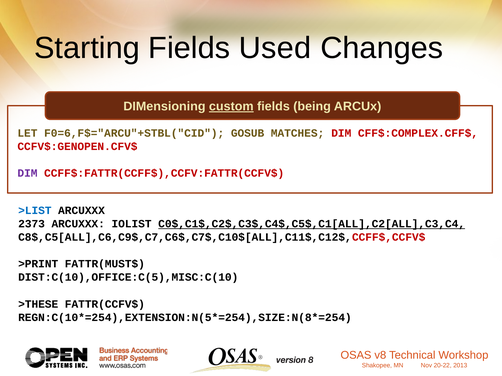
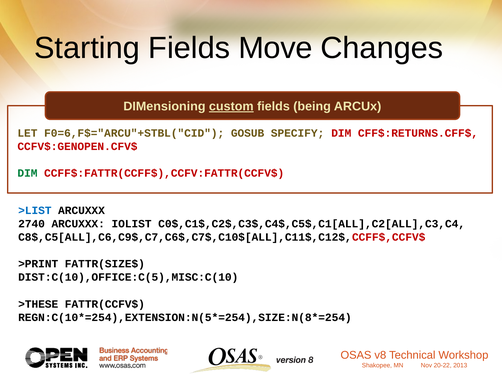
Used: Used -> Move (275, 48)
MATCHES: MATCHES -> SPECIFY (298, 133)
CFF$:COMPLEX.CFF$: CFF$:COMPLEX.CFF$ -> CFF$:RETURNS.CFF$ (418, 133)
DIM colour: purple -> green (27, 174)
2373: 2373 -> 2740 (32, 224)
C0$,C1$,C2$,C3$,C4$,C5$,C1[ALL],C2[ALL],C3,C4 underline: present -> none (312, 224)
FATTR(MUST$: FATTR(MUST$ -> FATTR(SIZE$ (105, 264)
